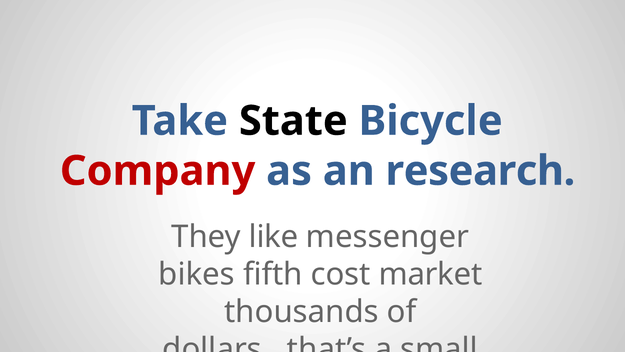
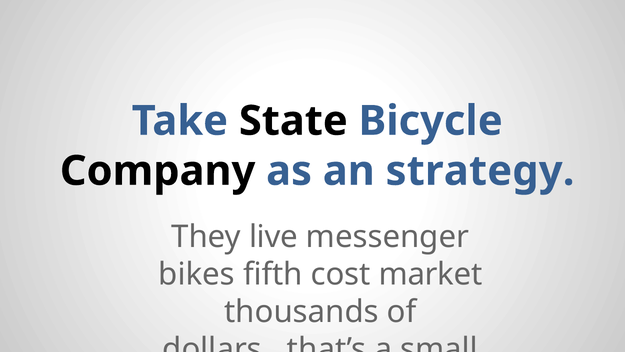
Company colour: red -> black (158, 171)
research: research -> strategy (480, 171)
like: like -> live (273, 237)
